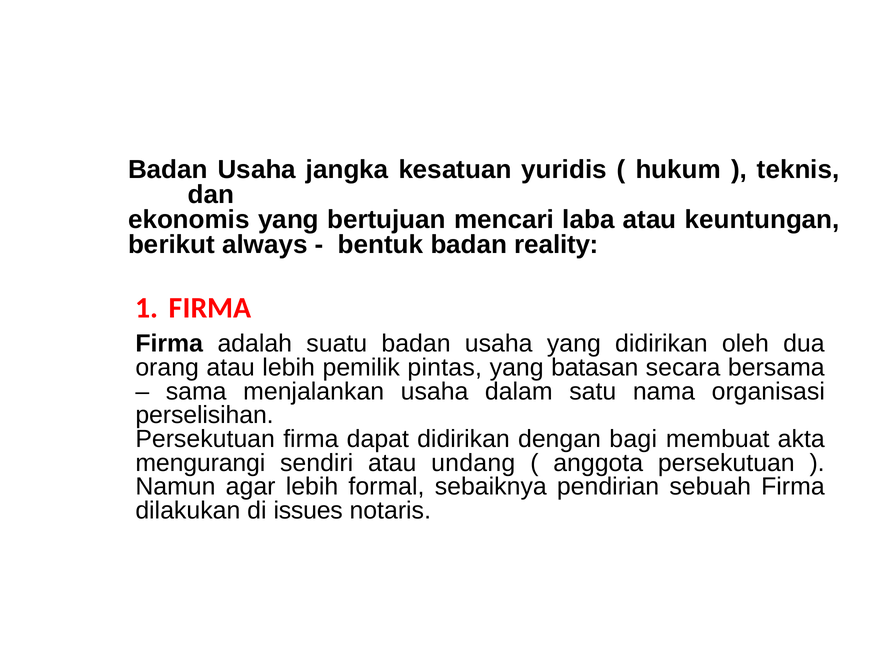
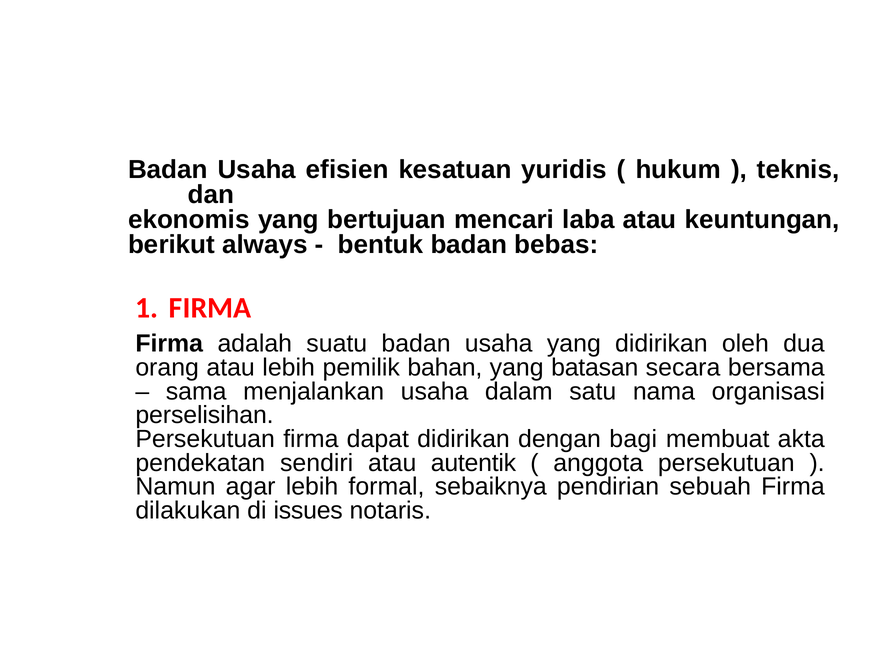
jangka: jangka -> efisien (347, 170)
reality: reality -> bebas (556, 245)
pintas: pintas -> bahan (445, 368)
mengurangi: mengurangi -> pendekatan (200, 463)
undang: undang -> autentik (473, 463)
